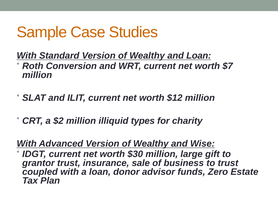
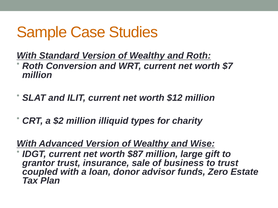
and Loan: Loan -> Roth (199, 56)
$30: $30 -> $87 (135, 154)
